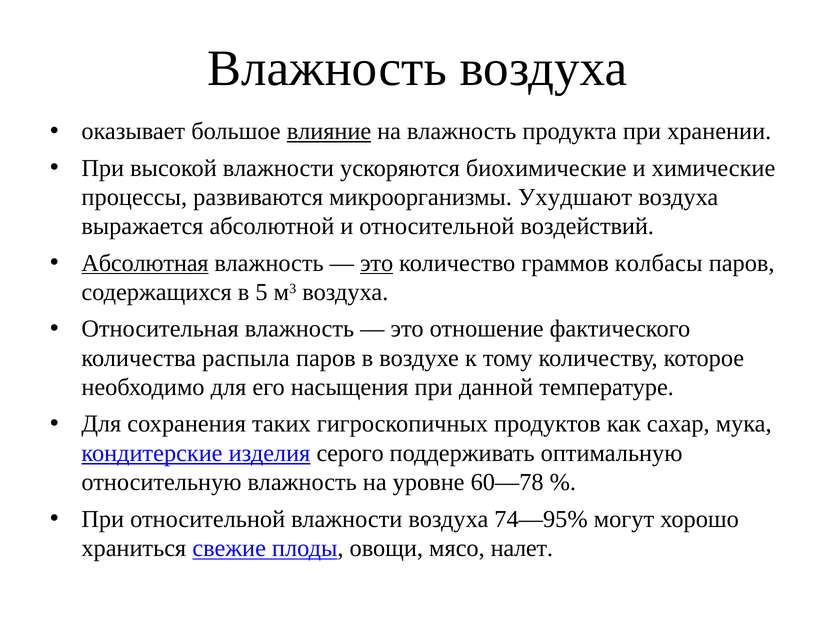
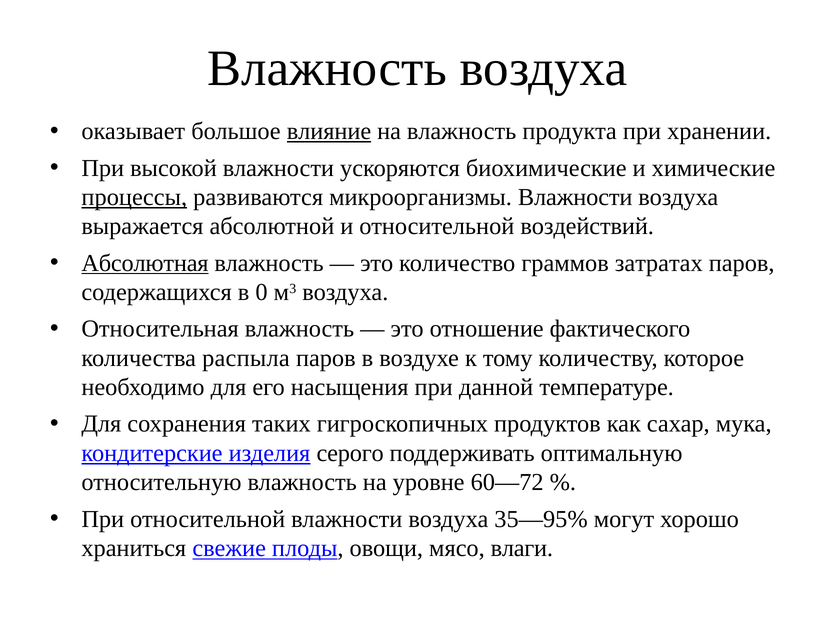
процессы underline: none -> present (134, 197)
микроорганизмы Ухудшают: Ухудшают -> Влажности (575, 197)
это underline: present -> none (377, 263)
колбасы: колбасы -> затратах (659, 263)
5: 5 -> 0 (262, 292)
60—78: 60—78 -> 60—72 (507, 483)
74—95%: 74—95% -> 35—95% (541, 519)
налет: налет -> влаги (522, 548)
